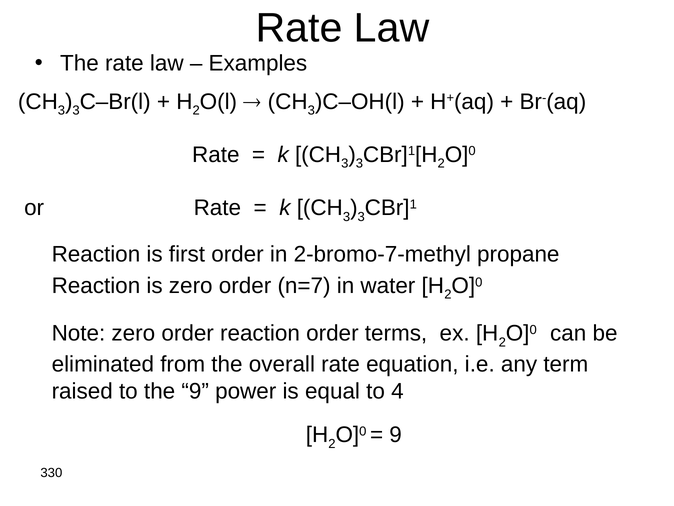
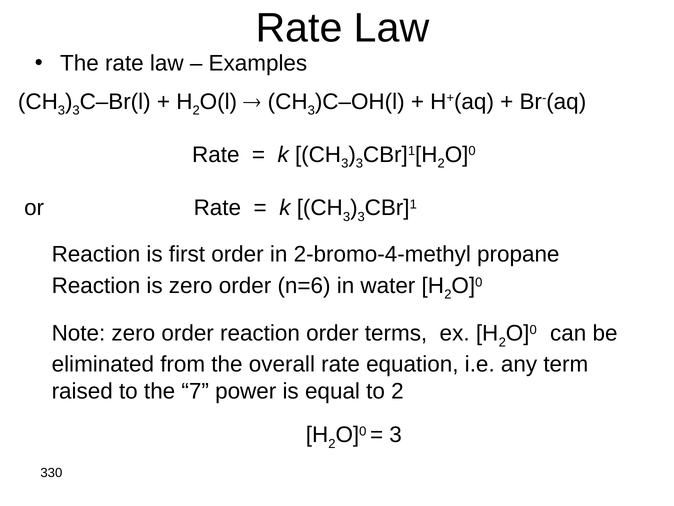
2-bromo-7-methyl: 2-bromo-7-methyl -> 2-bromo-4-methyl (382, 254)
n=7: n=7 -> n=6 (304, 286)
the 9: 9 -> 7 (195, 391)
to 4: 4 -> 2 (397, 391)
9: 9 -> 3 (396, 435)
